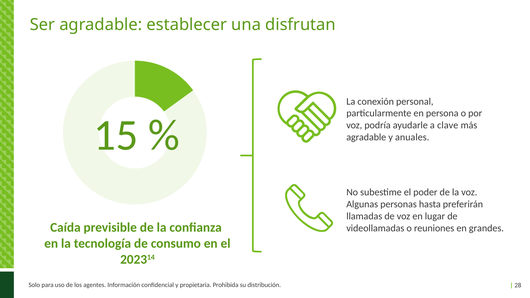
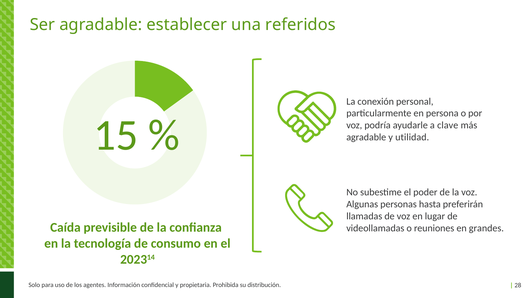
disfrutan: disfrutan -> referidos (301, 25)
anuales: anuales -> utilidad (412, 137)
